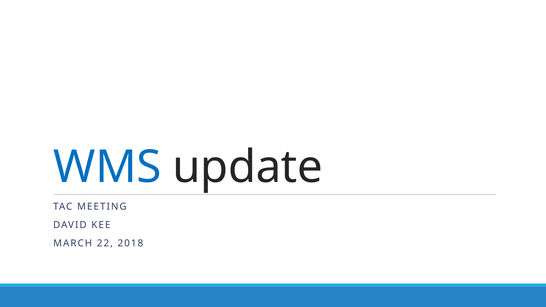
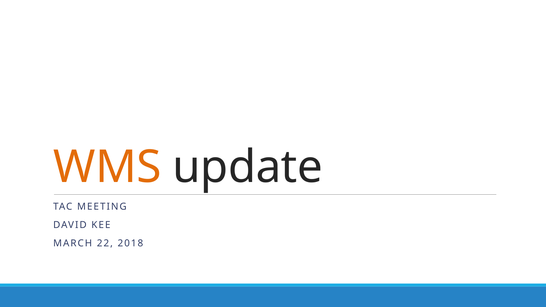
WMS colour: blue -> orange (107, 167)
